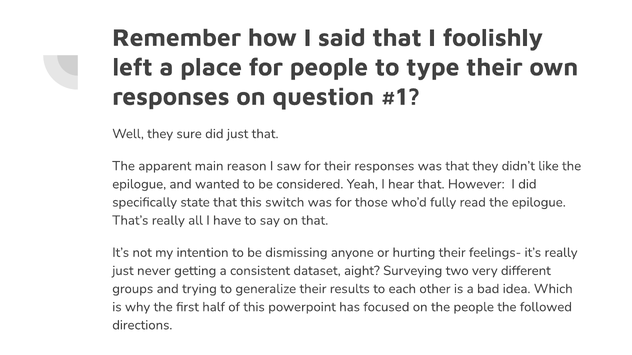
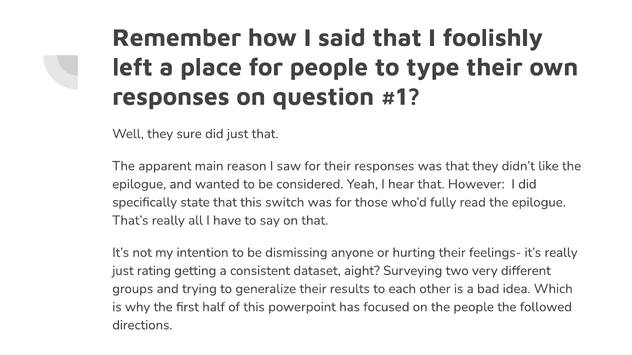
never: never -> rating (154, 271)
